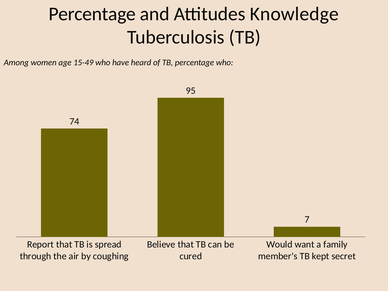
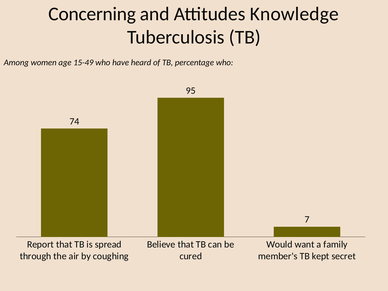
Percentage: Percentage -> Concerning (92, 14)
